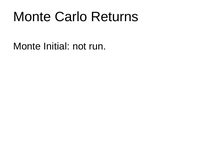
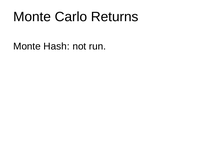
Initial: Initial -> Hash (57, 47)
